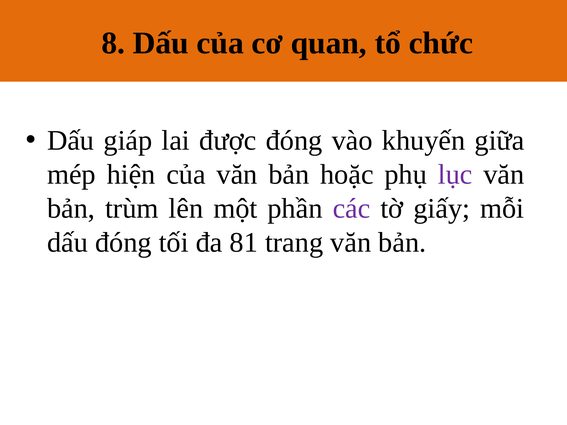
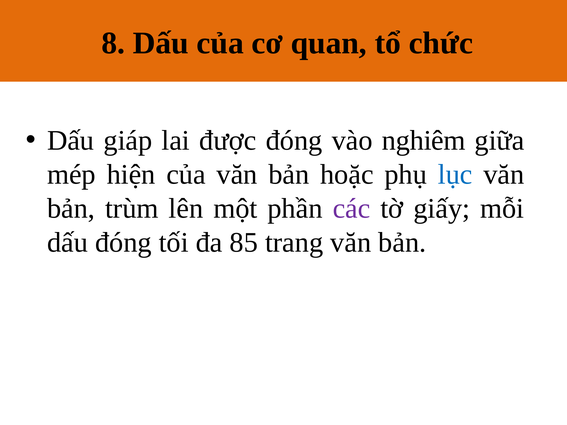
khuyến: khuyến -> nghiêm (424, 141)
lục colour: purple -> blue (455, 175)
81: 81 -> 85 (244, 243)
